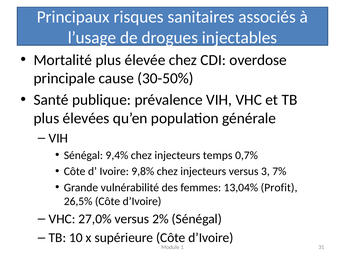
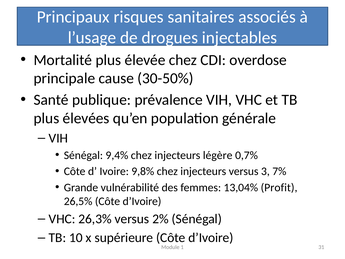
temps: temps -> légère (218, 155)
27,0%: 27,0% -> 26,3% (95, 219)
